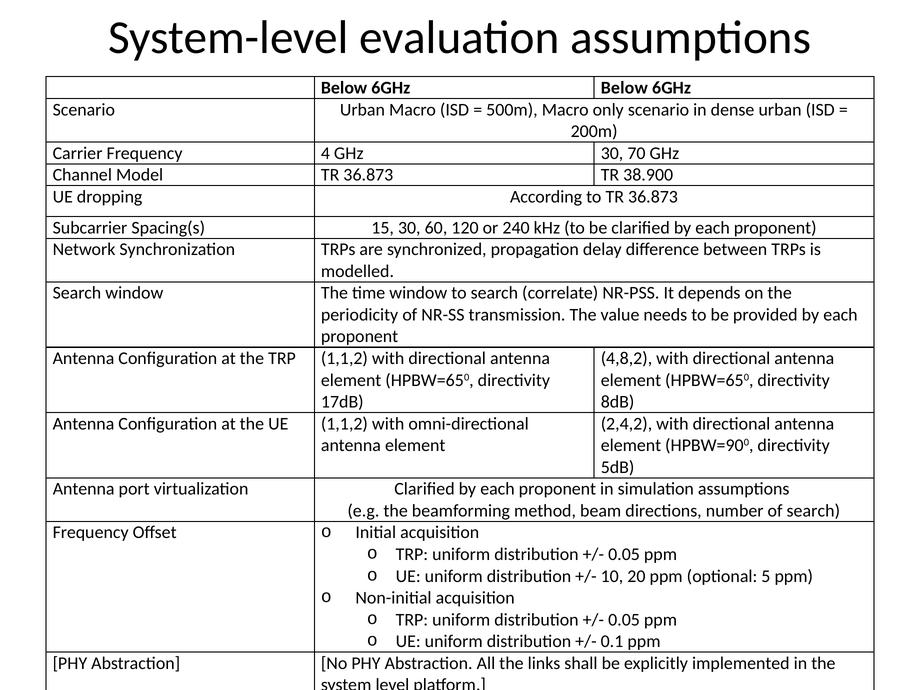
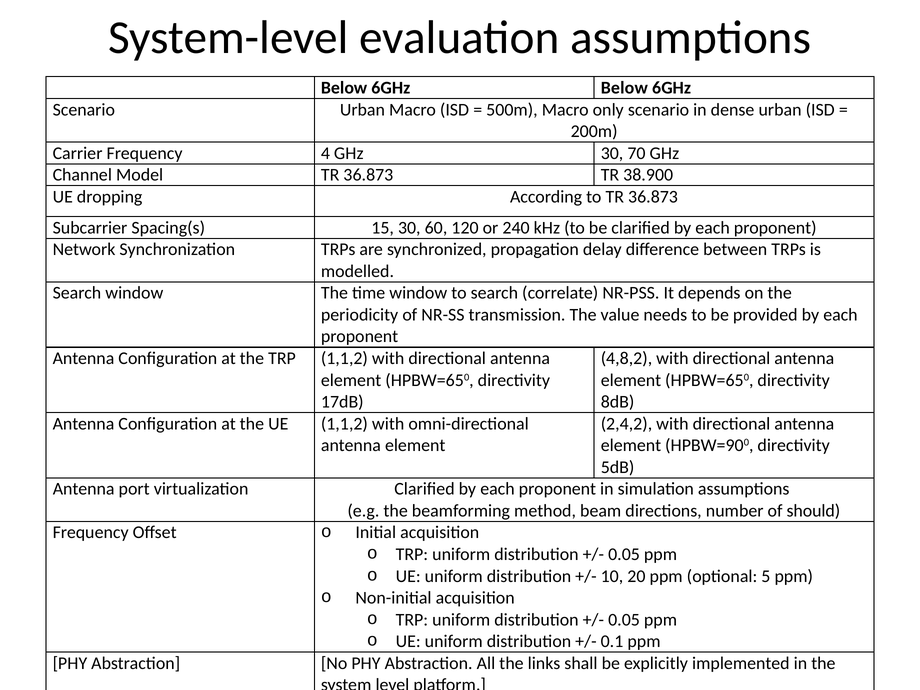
of search: search -> should (813, 511)
